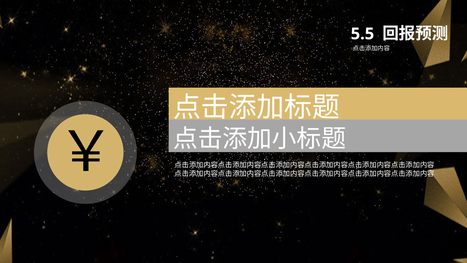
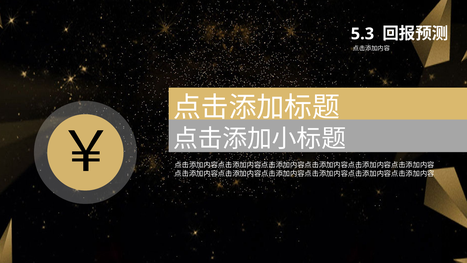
5.5: 5.5 -> 5.3 (362, 34)
